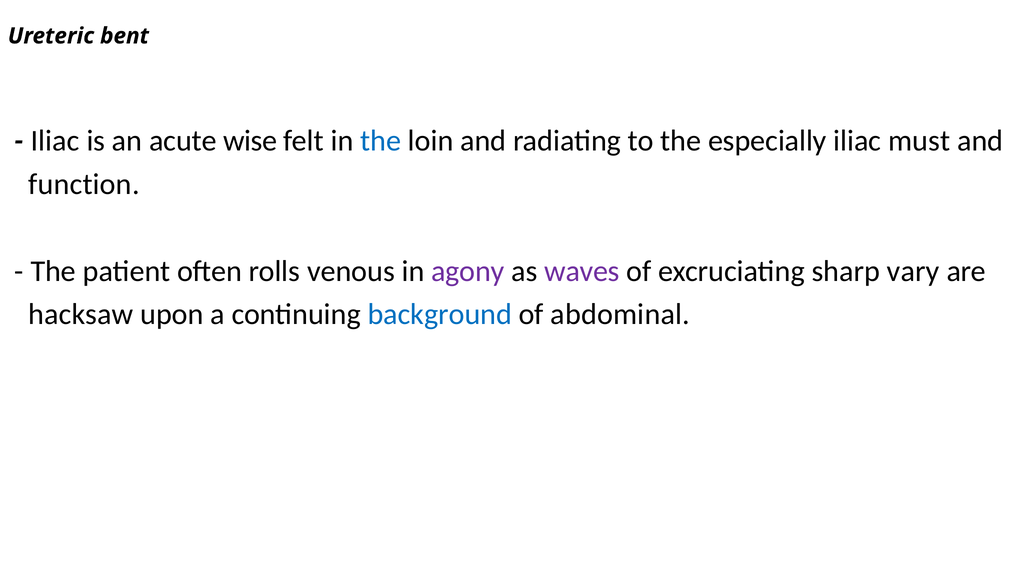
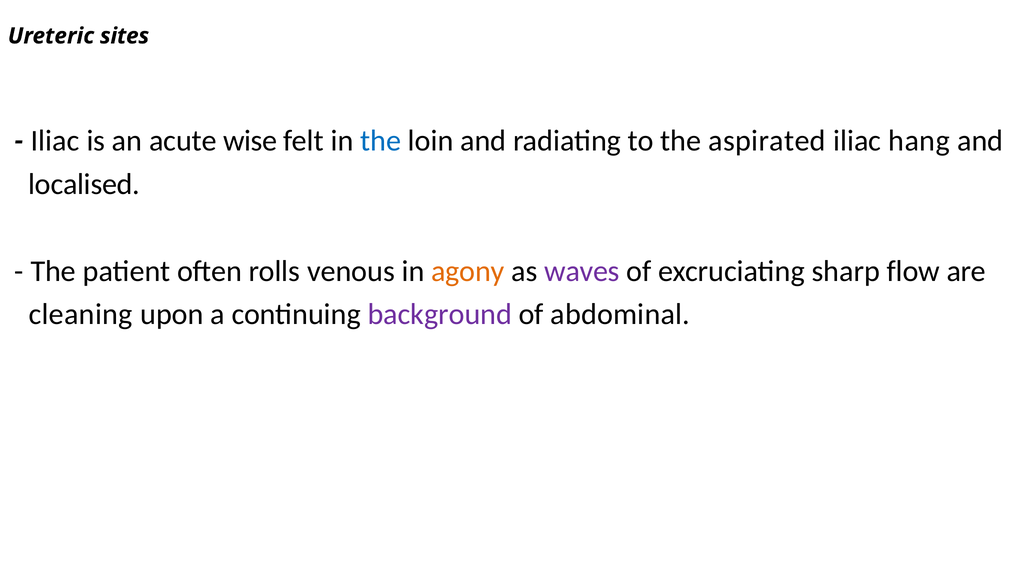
bent: bent -> sites (125, 36)
especially: especially -> aspirated (767, 141)
must: must -> hang (919, 141)
function: function -> localised (84, 184)
agony colour: purple -> orange (468, 271)
vary: vary -> flow (913, 271)
hacksaw: hacksaw -> cleaning (81, 315)
background colour: blue -> purple (440, 315)
